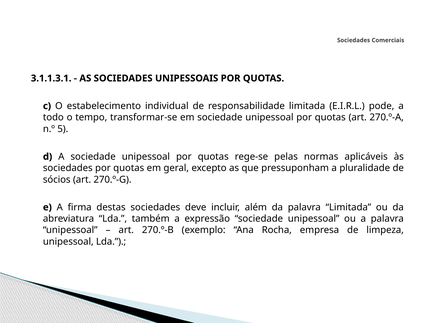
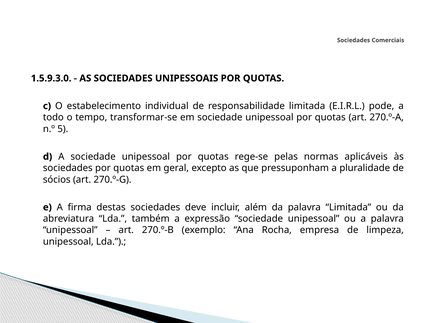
3.1.1.3.1: 3.1.1.3.1 -> 1.5.9.3.0 (51, 78)
